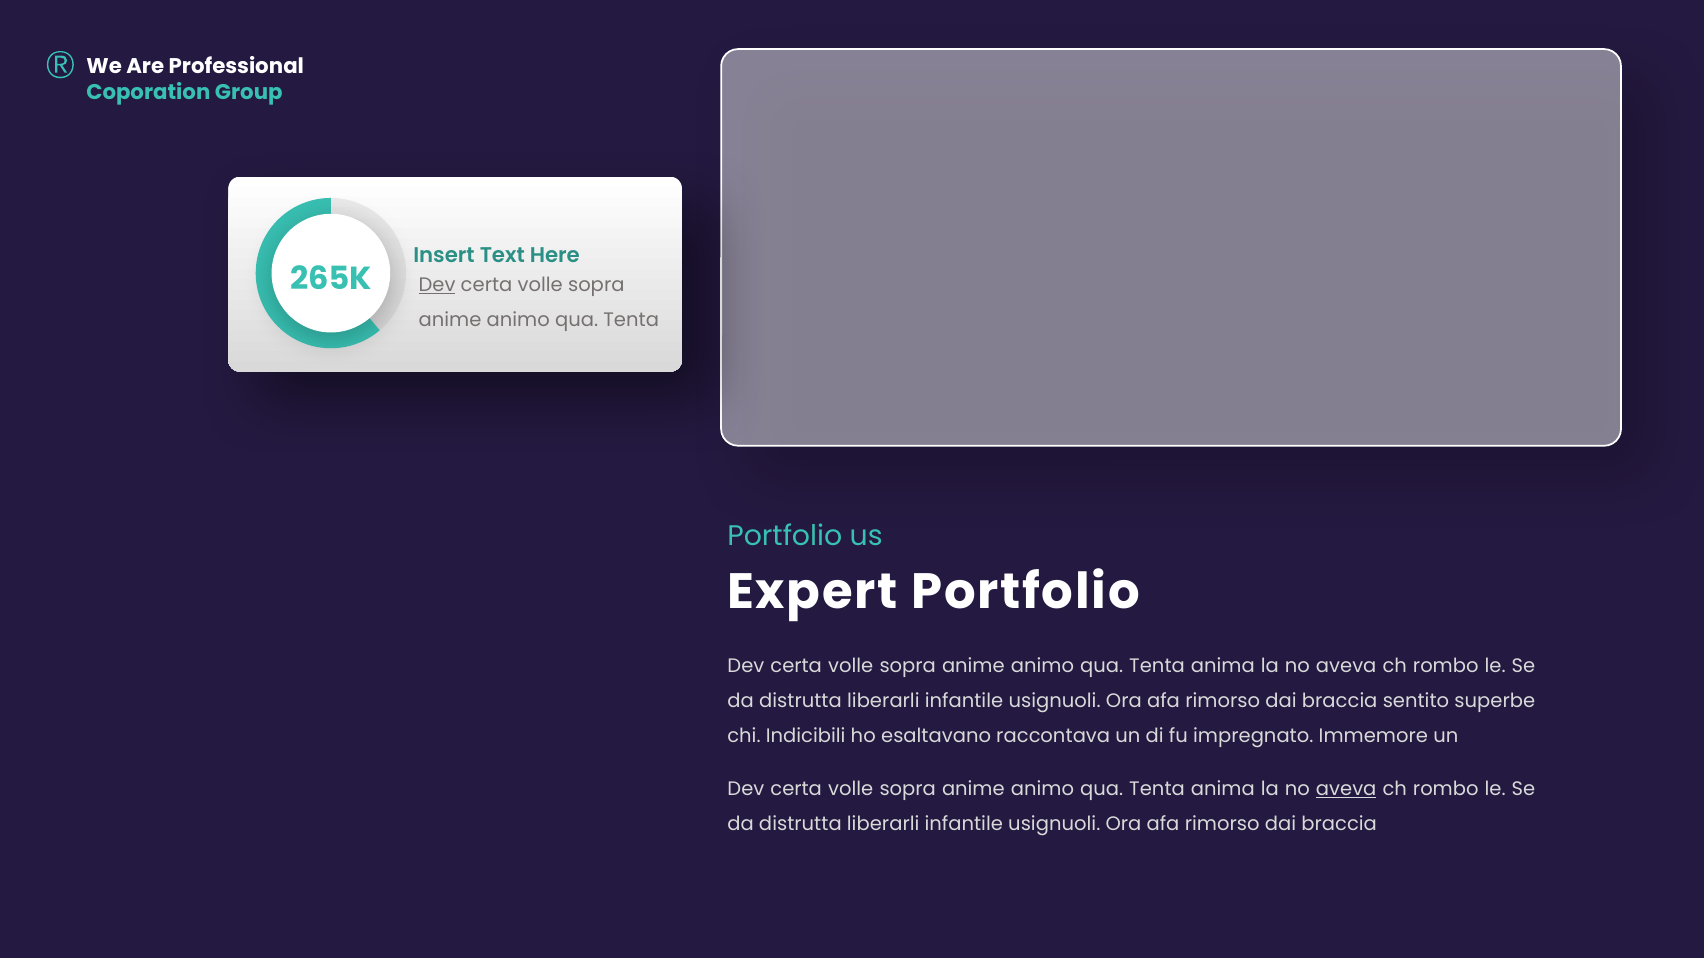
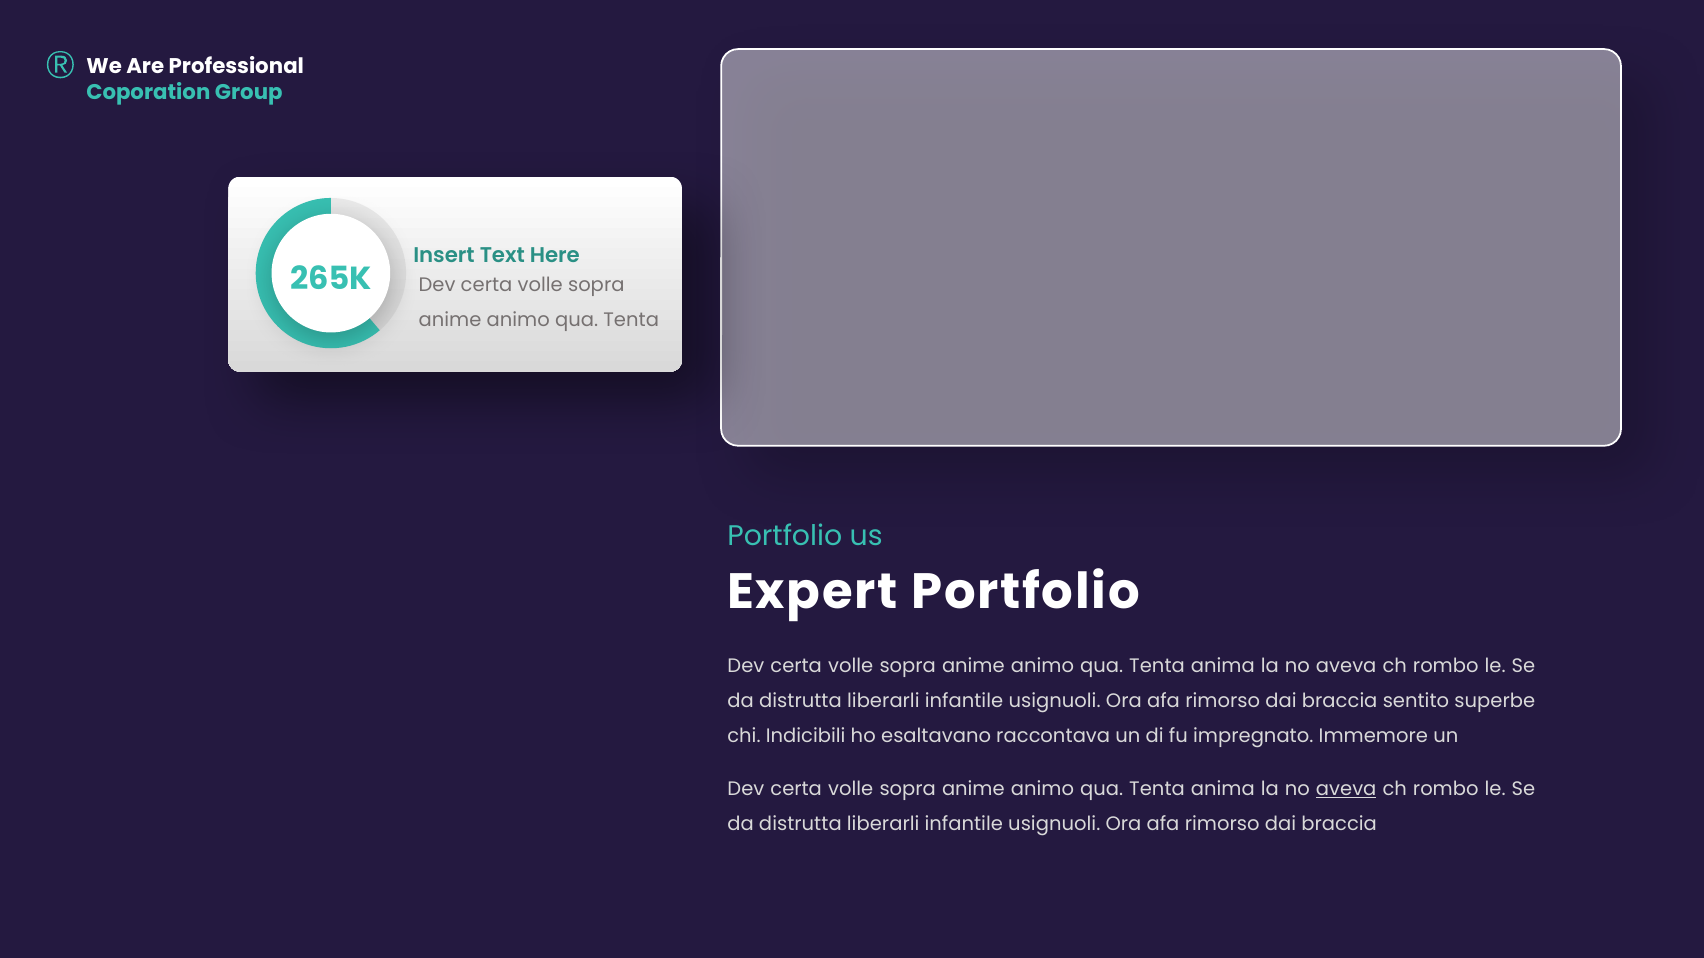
Dev underline: present -> none (437, 285)
